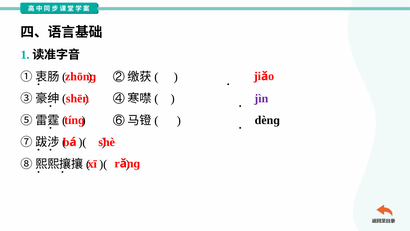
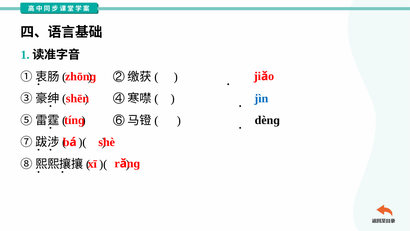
jìn colour: purple -> blue (261, 98)
